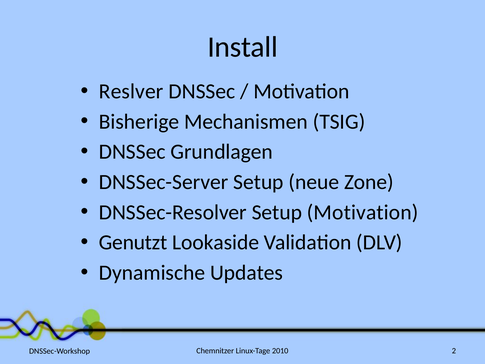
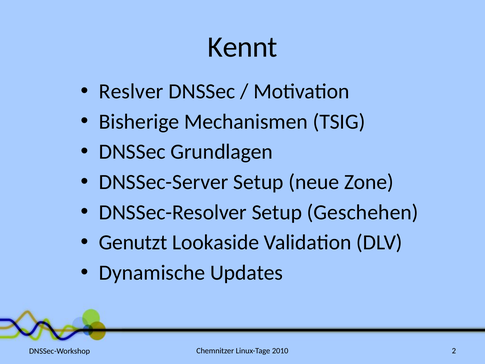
Install: Install -> Kennt (243, 47)
Setup Motivation: Motivation -> Geschehen (363, 212)
